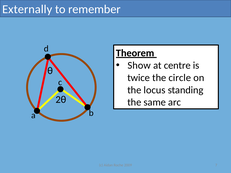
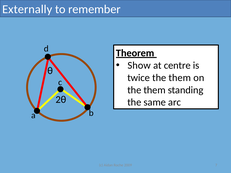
twice the circle: circle -> them (180, 78)
locus: locus -> them (155, 90)
